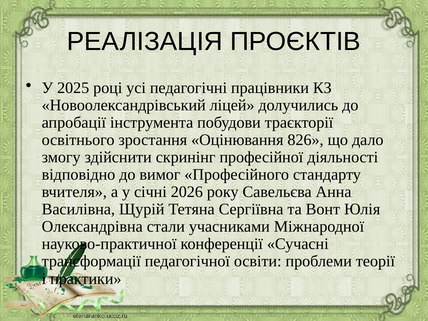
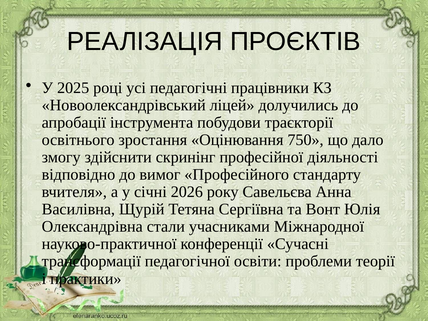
826: 826 -> 750 (306, 140)
